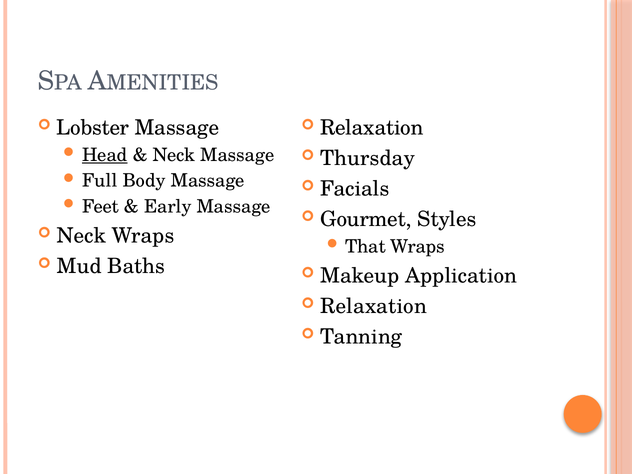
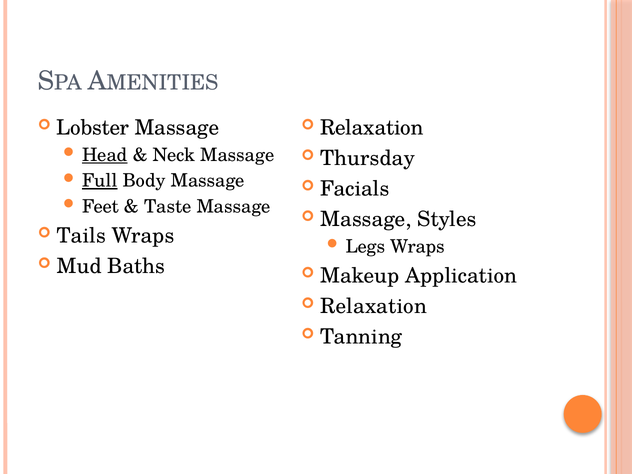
Full underline: none -> present (100, 181)
Early: Early -> Taste (168, 207)
Gourmet: Gourmet -> Massage (366, 219)
Neck: Neck -> Tails (81, 236)
That: That -> Legs (365, 247)
